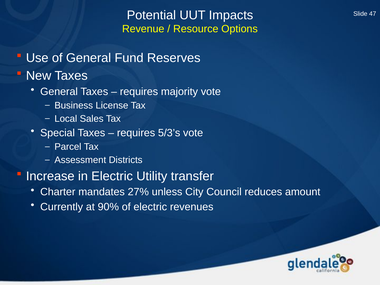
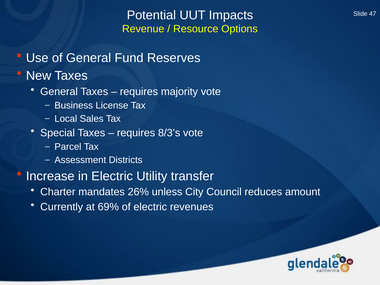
5/3’s: 5/3’s -> 8/3’s (169, 133)
27%: 27% -> 26% (138, 192)
90%: 90% -> 69% (108, 207)
